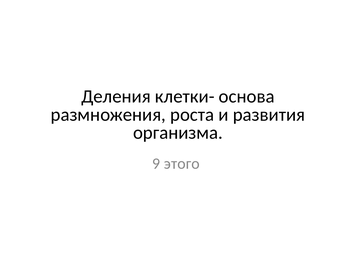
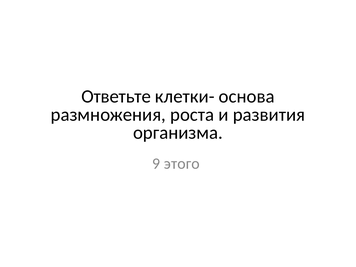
Деления: Деления -> Ответьте (116, 97)
